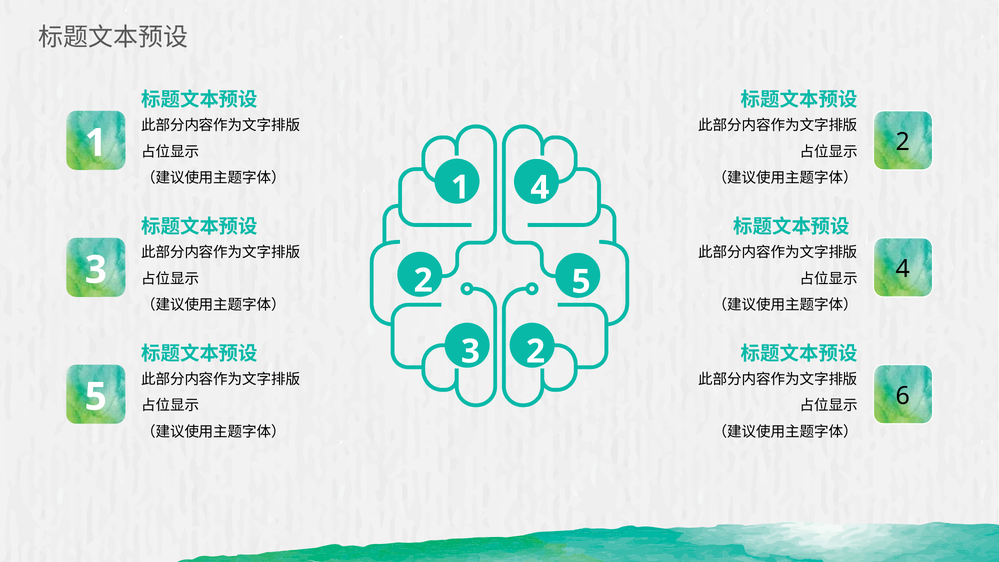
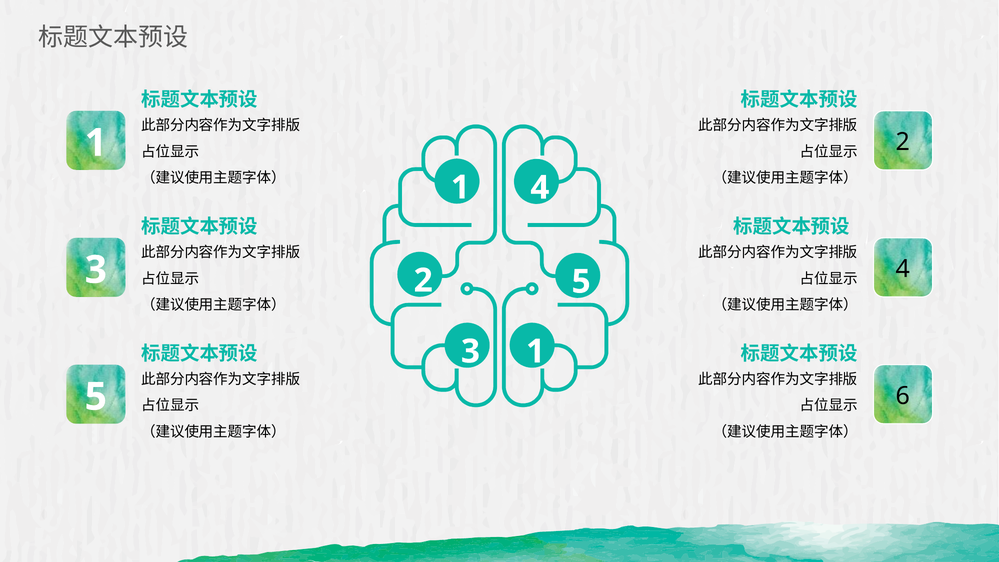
3 2: 2 -> 1 (536, 351)
